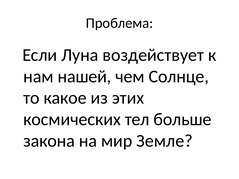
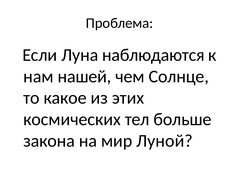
воздействует: воздействует -> наблюдаются (153, 55)
Земле: Земле -> Луной (165, 141)
